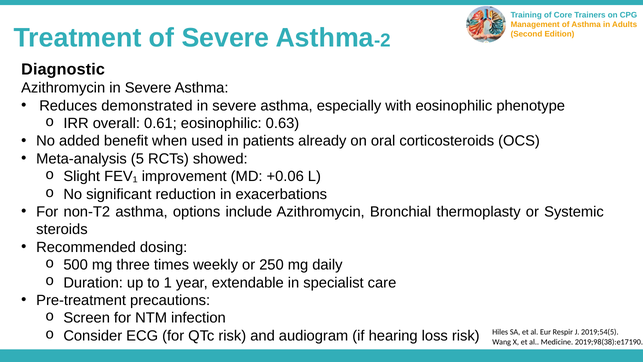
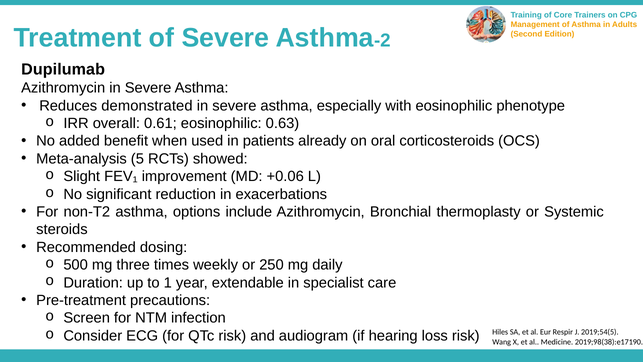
Diagnostic: Diagnostic -> Dupilumab (63, 70)
